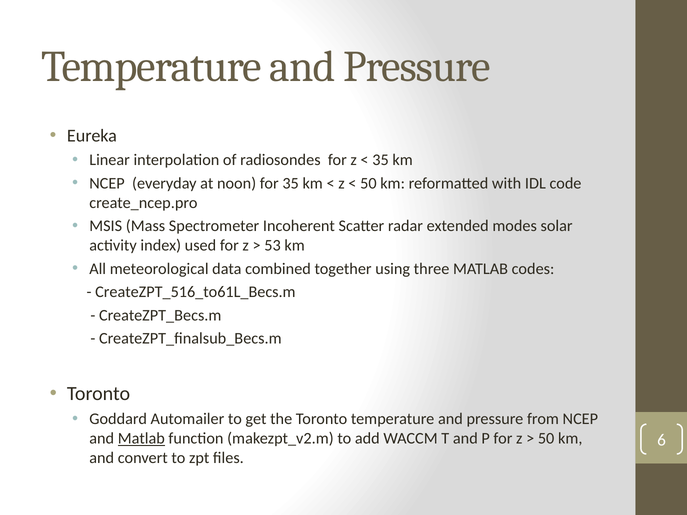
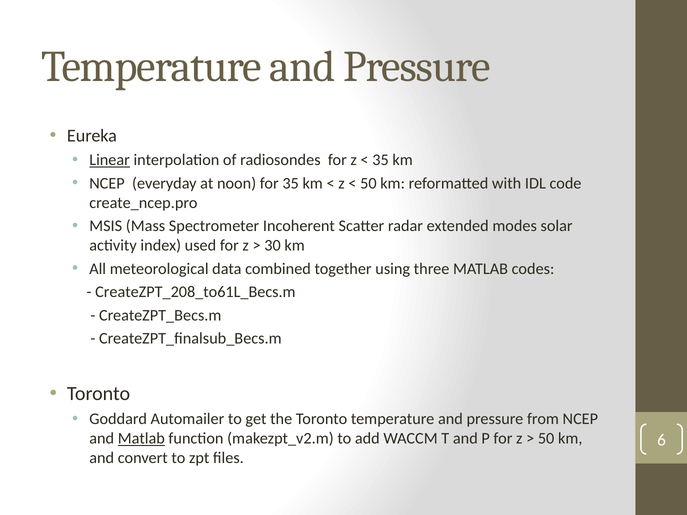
Linear underline: none -> present (110, 160)
53: 53 -> 30 (273, 246)
CreateZPT_516_to61L_Becs.m: CreateZPT_516_to61L_Becs.m -> CreateZPT_208_to61L_Becs.m (195, 292)
